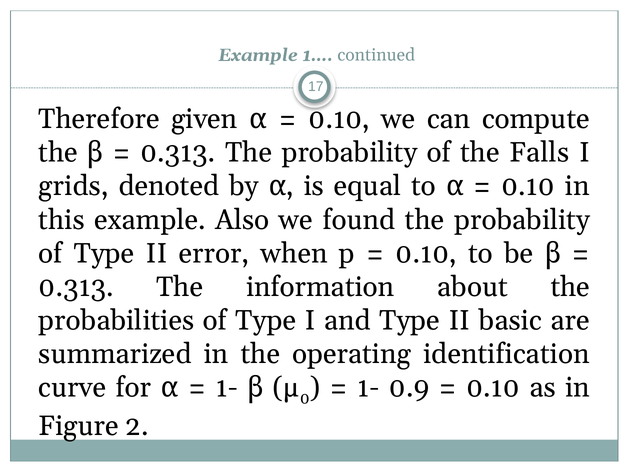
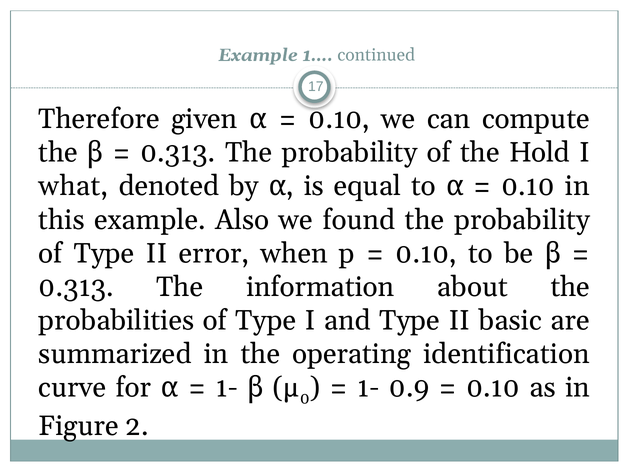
Falls: Falls -> Hold (540, 153)
grids: grids -> what (74, 186)
